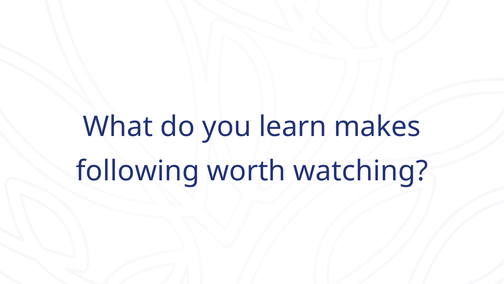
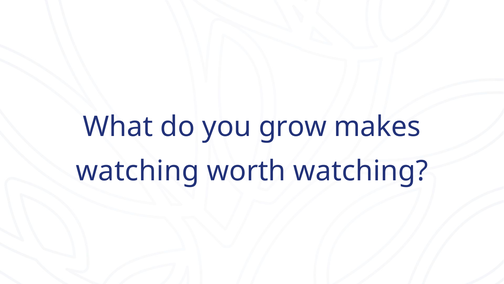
learn: learn -> grow (293, 127)
following: following -> watching (138, 171)
